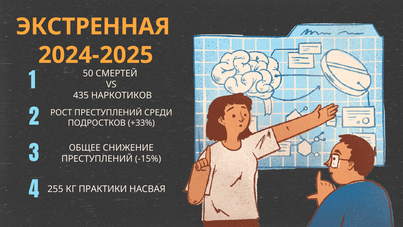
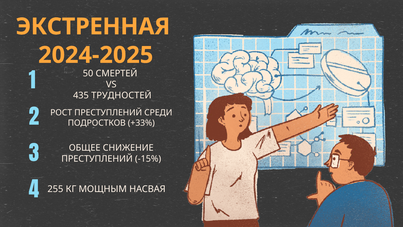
НАРКОТИКОВ: НАРКОТИКОВ -> ТРУДНОСТЕЙ (121, 95)
ПРАКТИКИ: ПРАКТИКИ -> МОЩНЫМ (103, 189)
